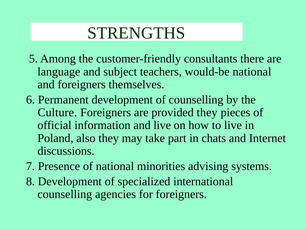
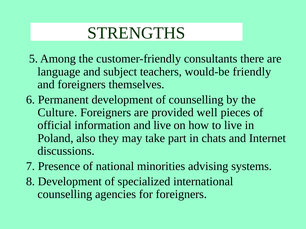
would-be national: national -> friendly (252, 72)
provided they: they -> well (207, 113)
